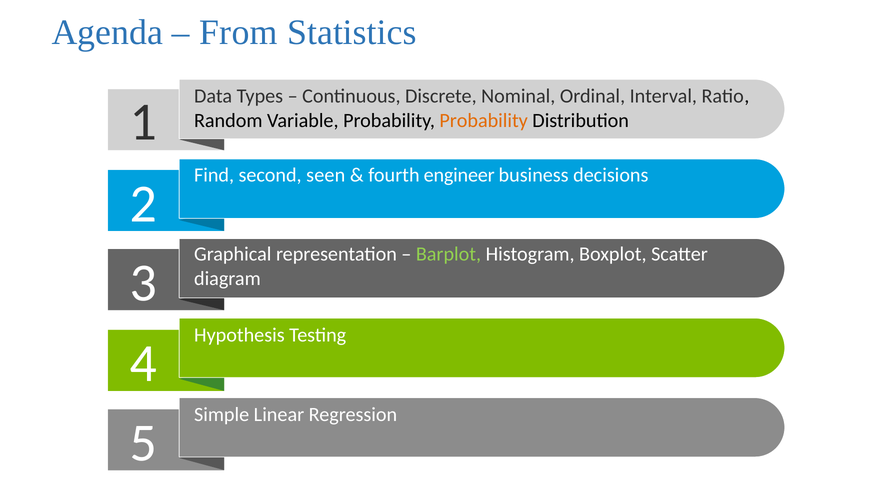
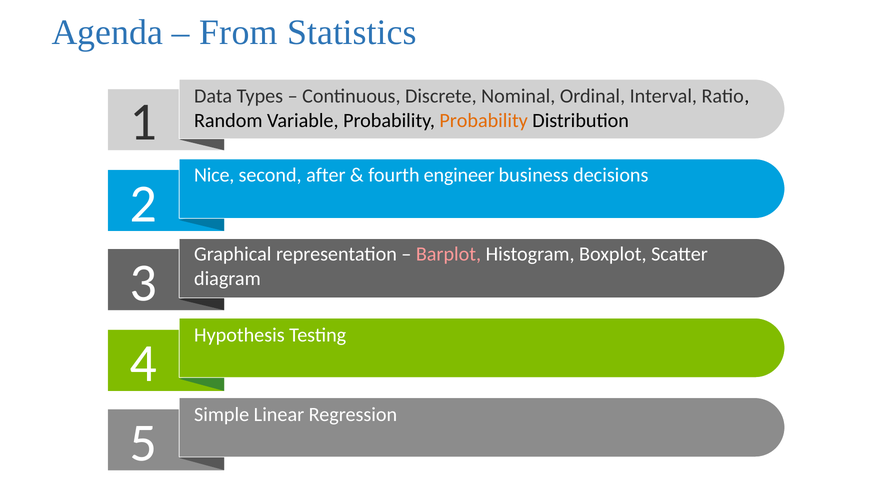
Find: Find -> Nice (214, 175)
seen: seen -> after (326, 175)
Barplot colour: light green -> pink (448, 254)
